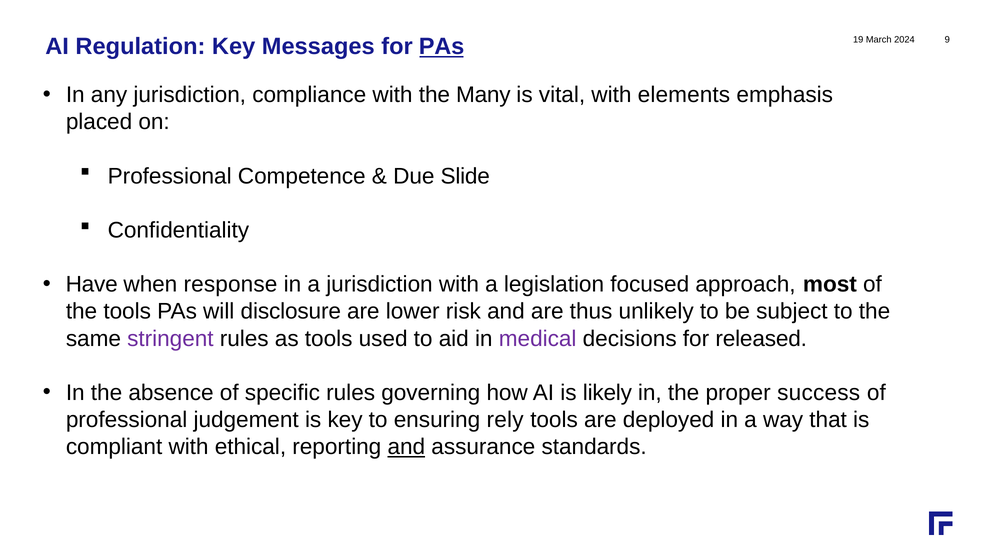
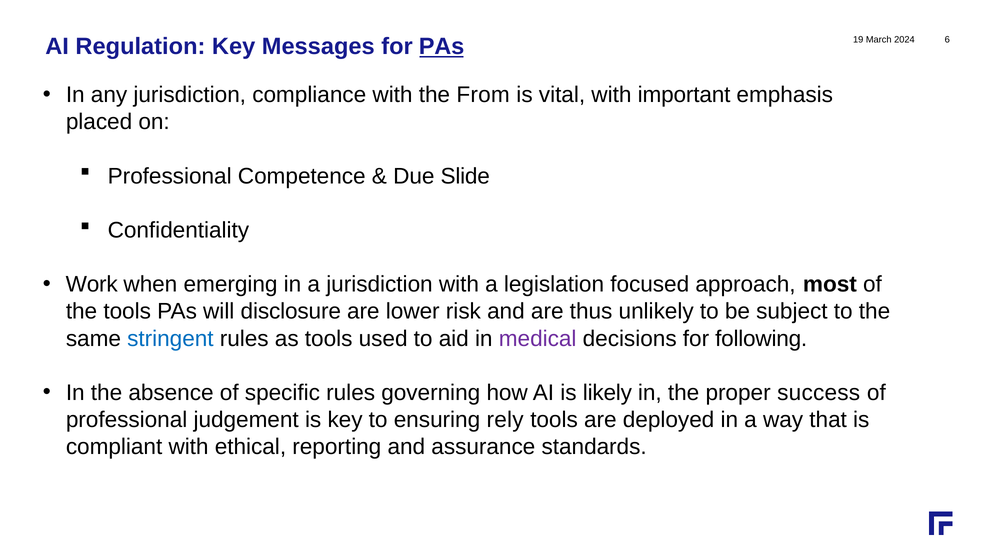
9: 9 -> 6 (947, 40)
Many: Many -> From (483, 95)
elements: elements -> important (684, 95)
Have: Have -> Work (92, 285)
response: response -> emerging (231, 285)
stringent colour: purple -> blue (170, 339)
released: released -> following (761, 339)
and underline: present -> none (406, 447)
